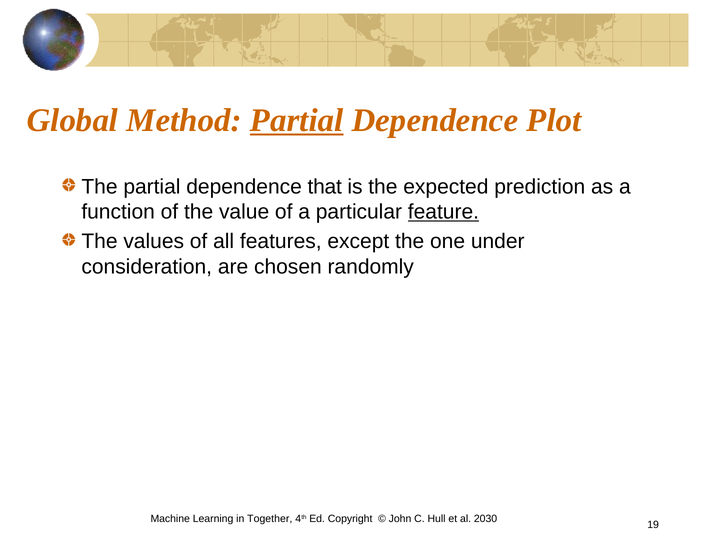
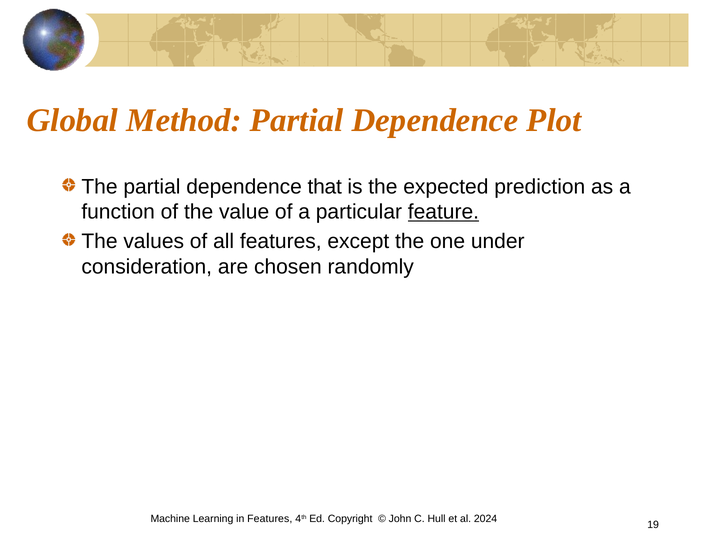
Partial underline: present -> none (297, 121)
in Together: Together -> Features (270, 519)
2030: 2030 -> 2024 (486, 519)
